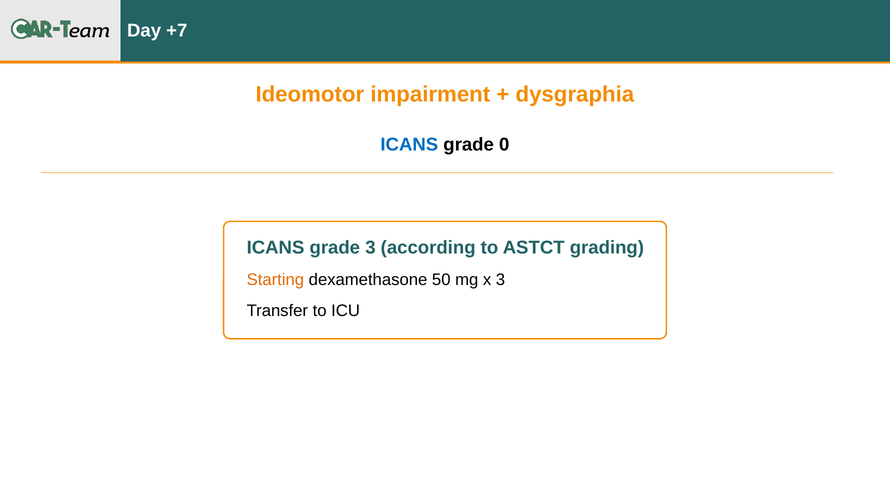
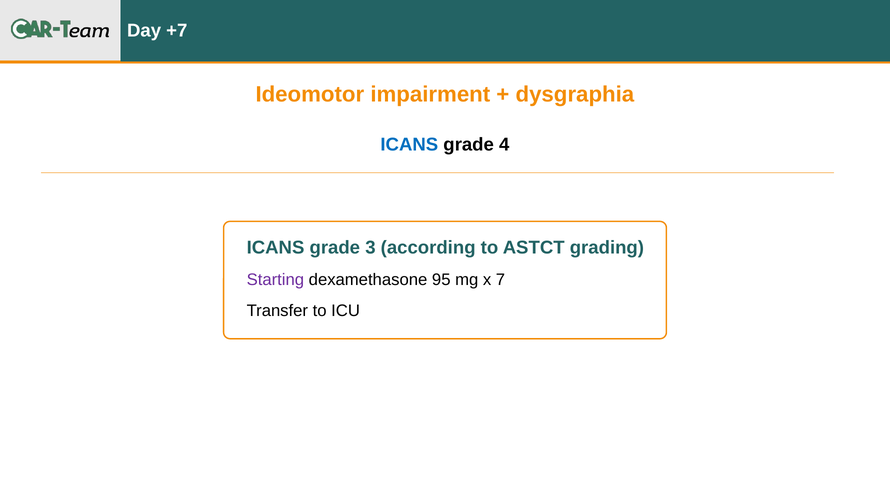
0: 0 -> 4 (504, 145)
Starting colour: orange -> purple (275, 280)
50: 50 -> 95 (441, 280)
x 3: 3 -> 7 (501, 280)
